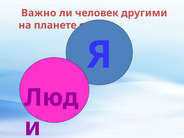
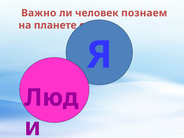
другими: другими -> познаем (144, 13)
